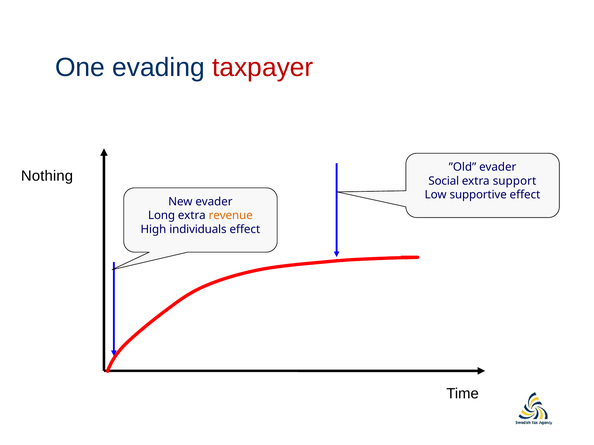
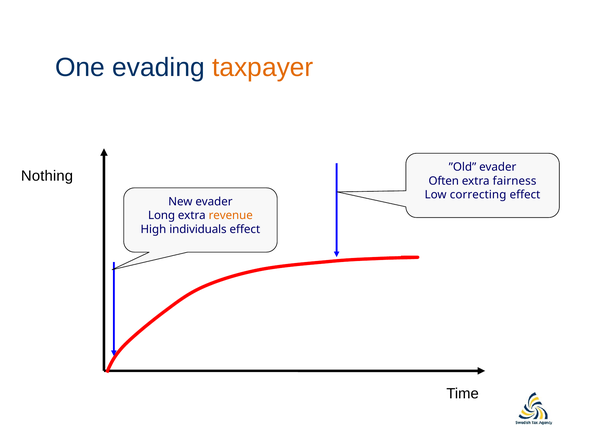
taxpayer colour: red -> orange (263, 67)
Social: Social -> Often (444, 181)
support: support -> fairness (515, 181)
supportive: supportive -> correcting (478, 195)
